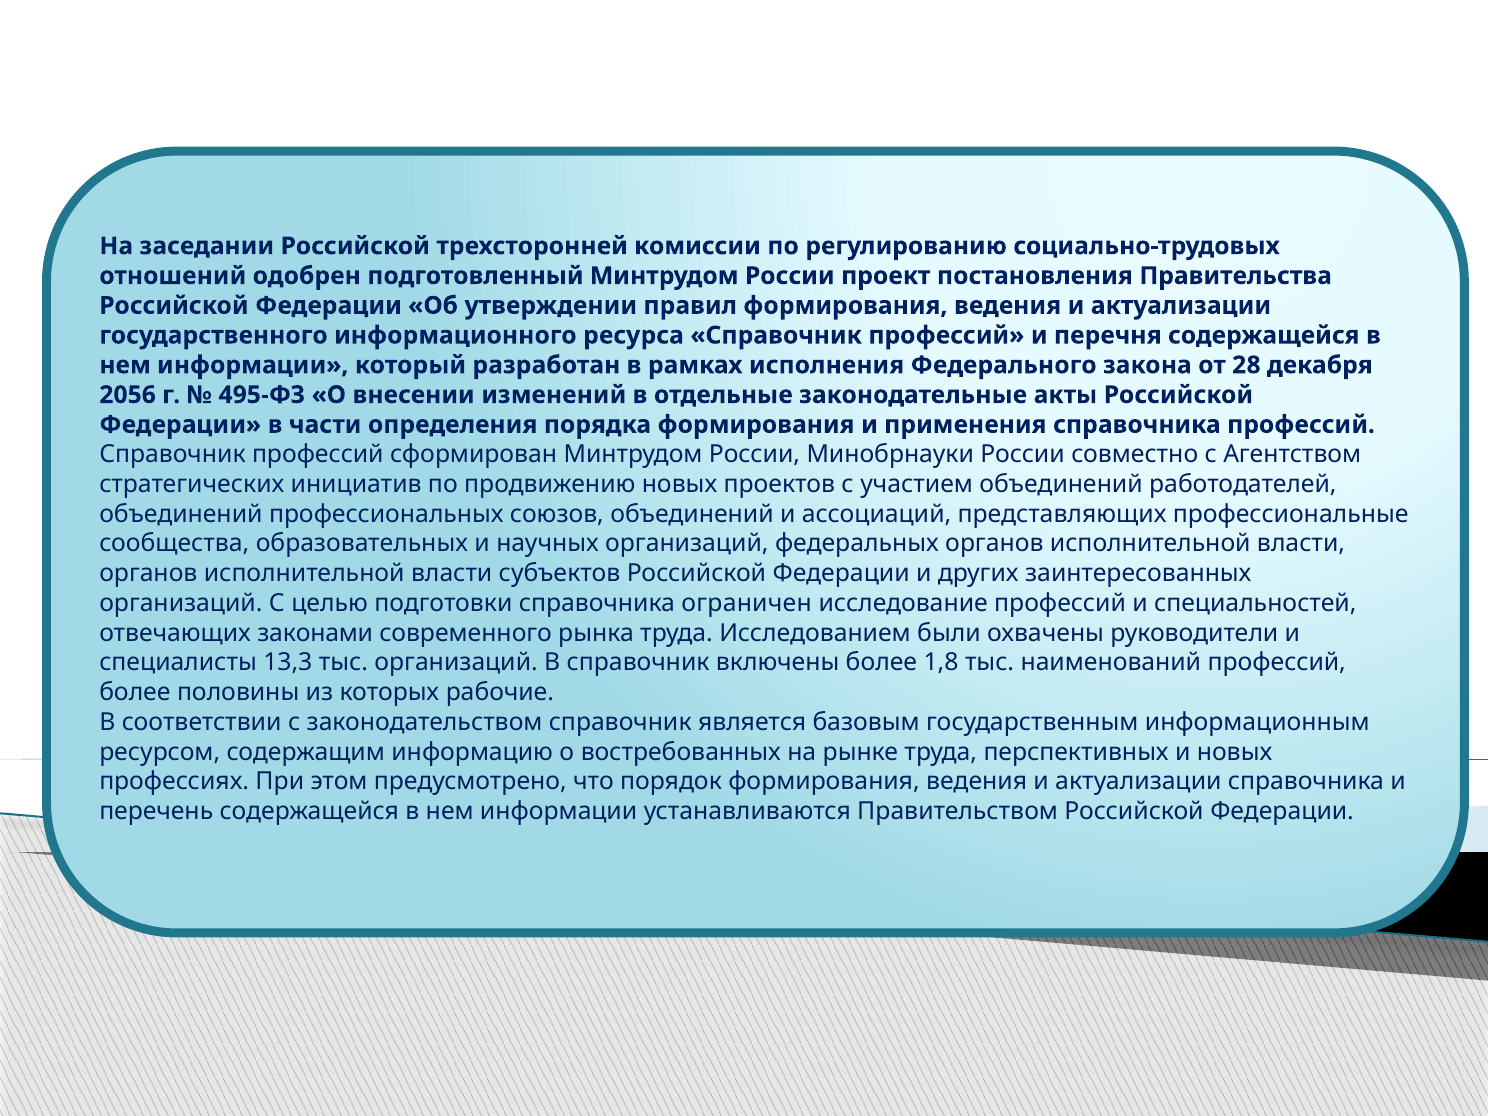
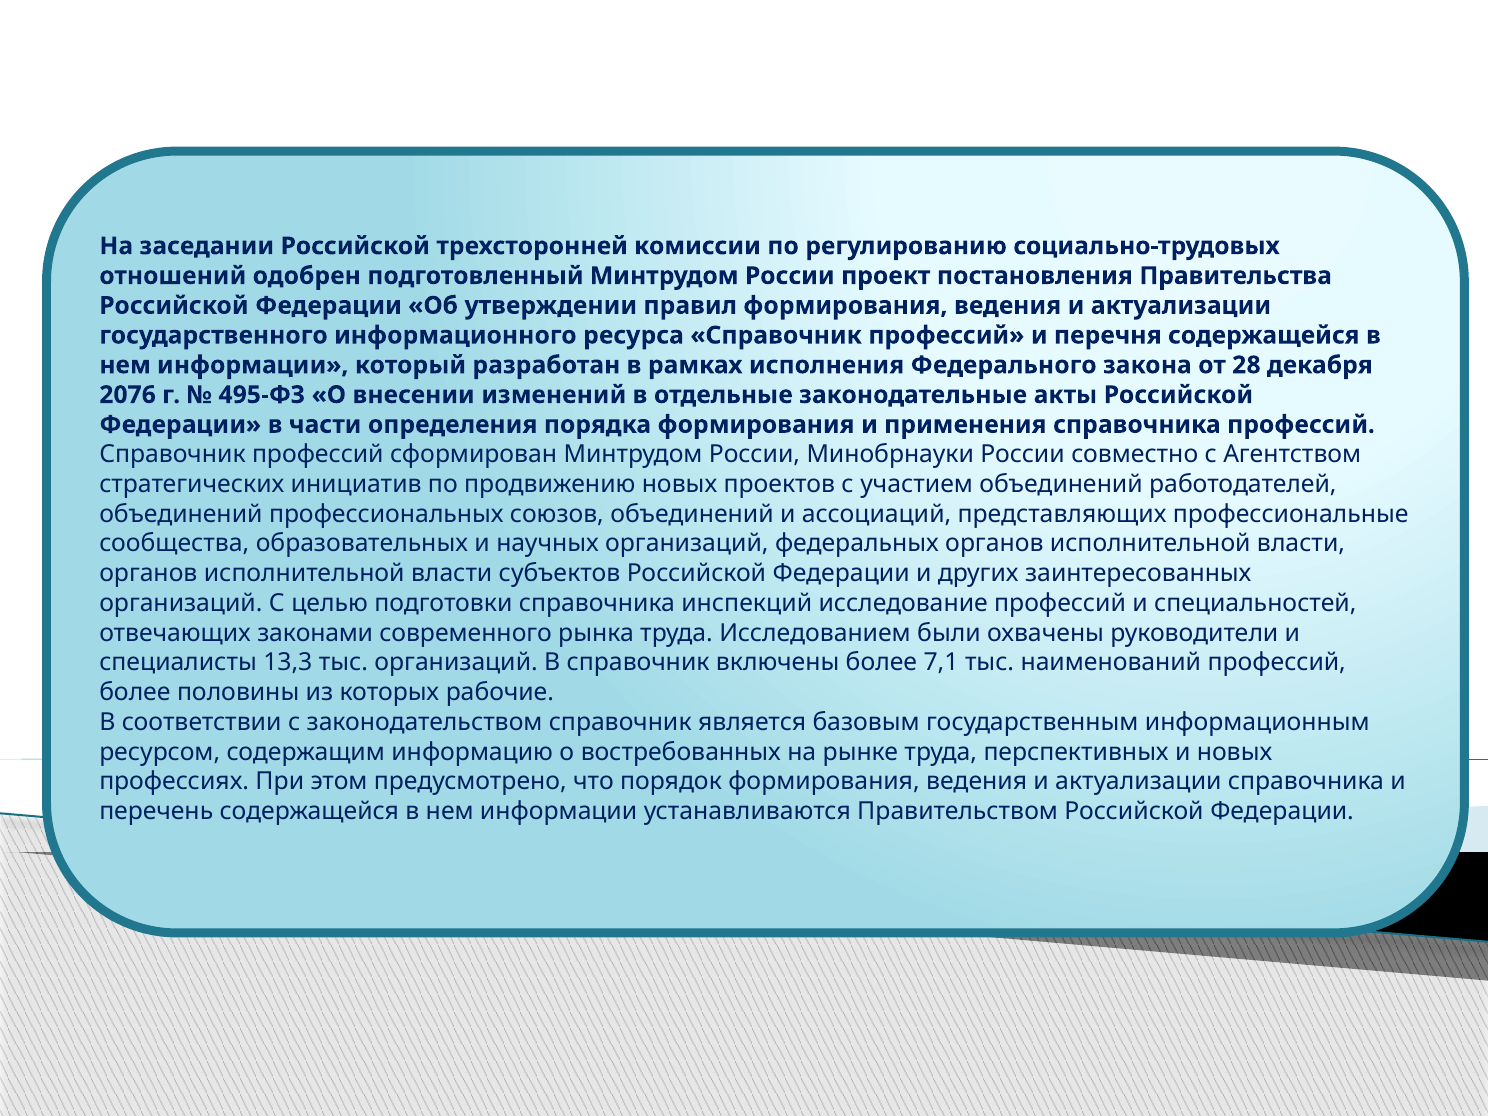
2056: 2056 -> 2076 (128, 395)
ограничен: ограничен -> инспекций (747, 603)
1,8: 1,8 -> 7,1 (941, 663)
